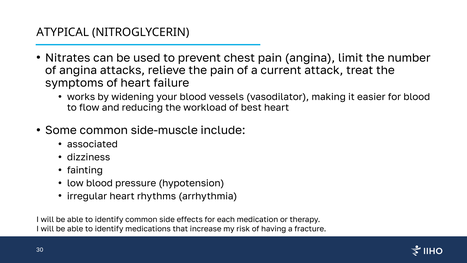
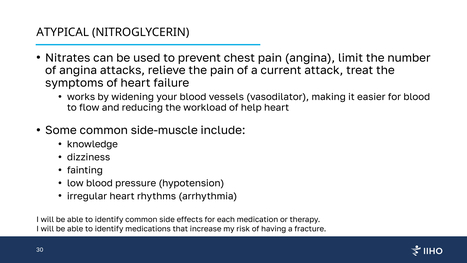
best: best -> help (251, 107)
associated: associated -> knowledge (92, 144)
